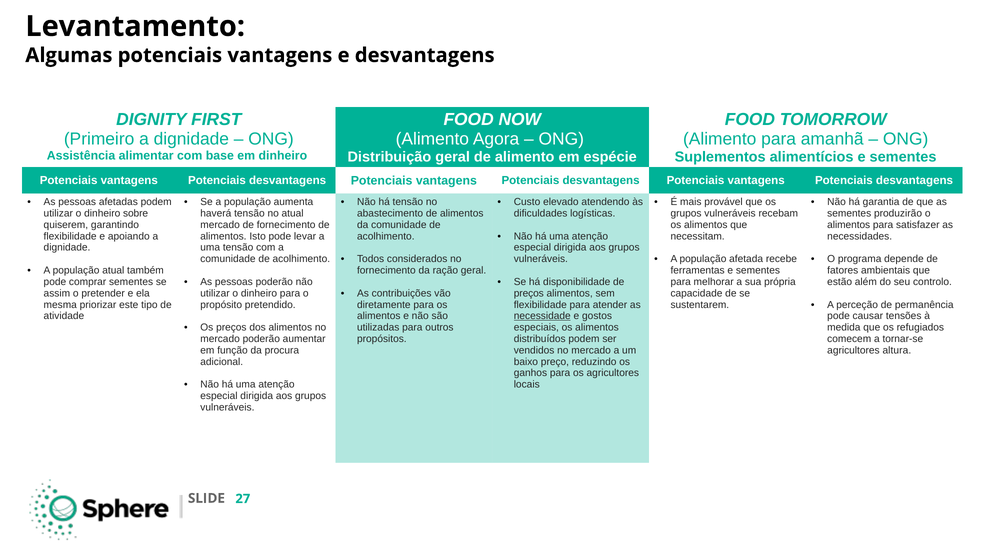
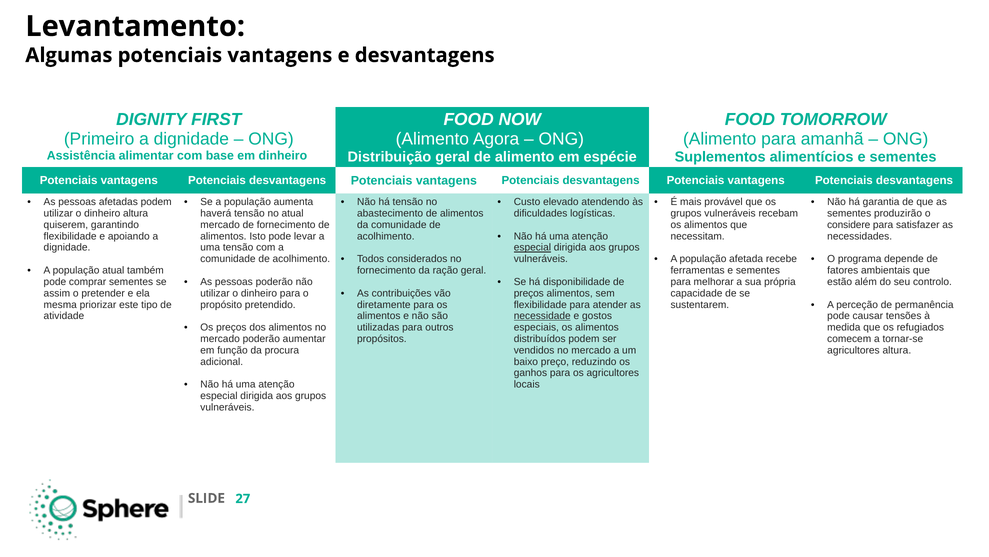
dinheiro sobre: sobre -> altura (136, 213)
alimentos: alimentos -> considere (849, 225)
especial underline: none -> present (532, 247)
